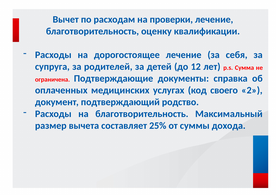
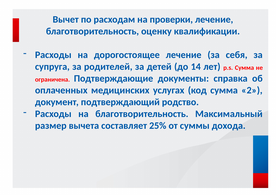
12: 12 -> 14 (196, 67)
код своего: своего -> сумма (224, 90)
